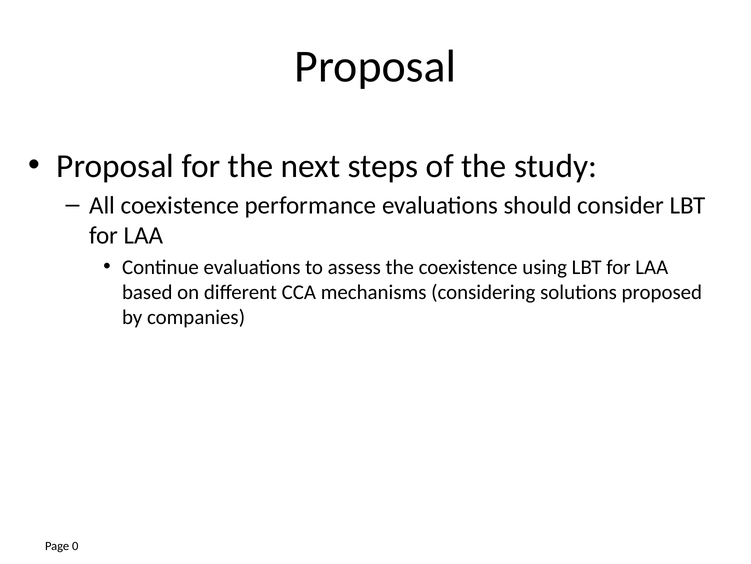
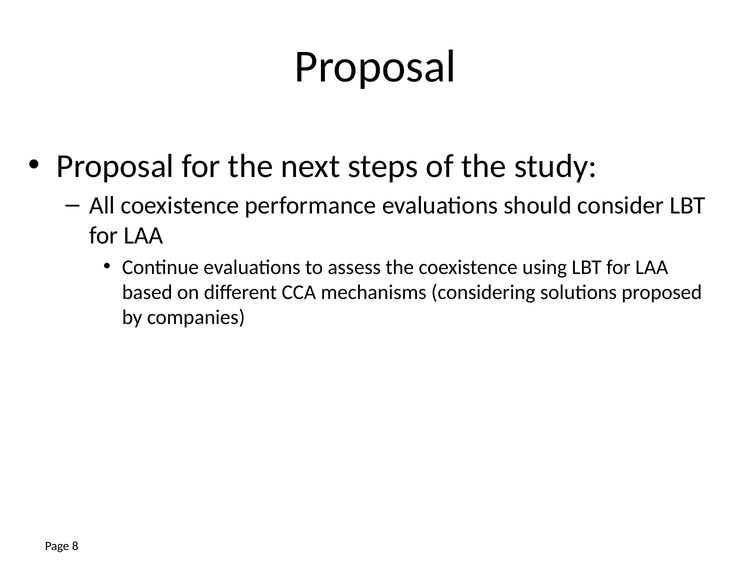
0: 0 -> 8 (75, 545)
